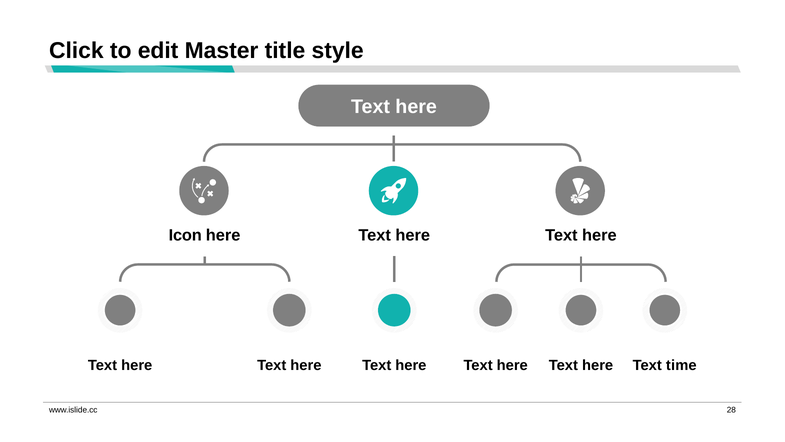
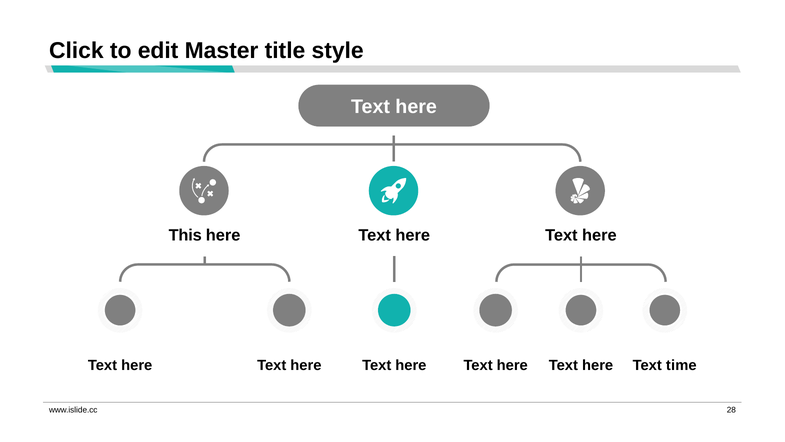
Icon: Icon -> This (185, 235)
